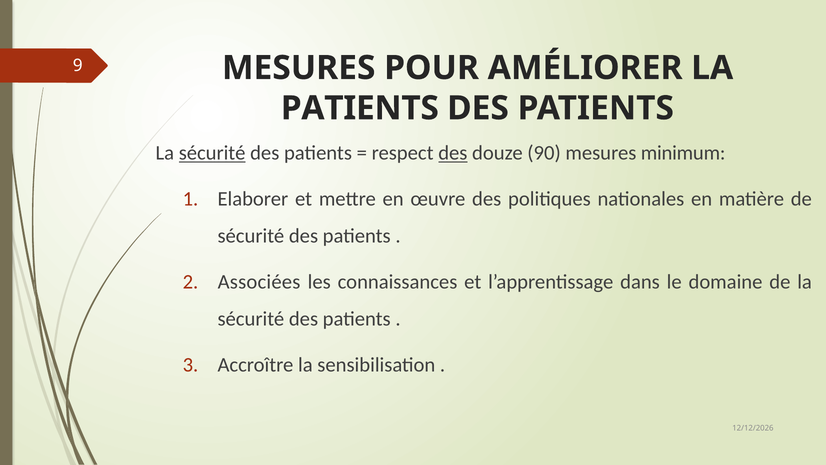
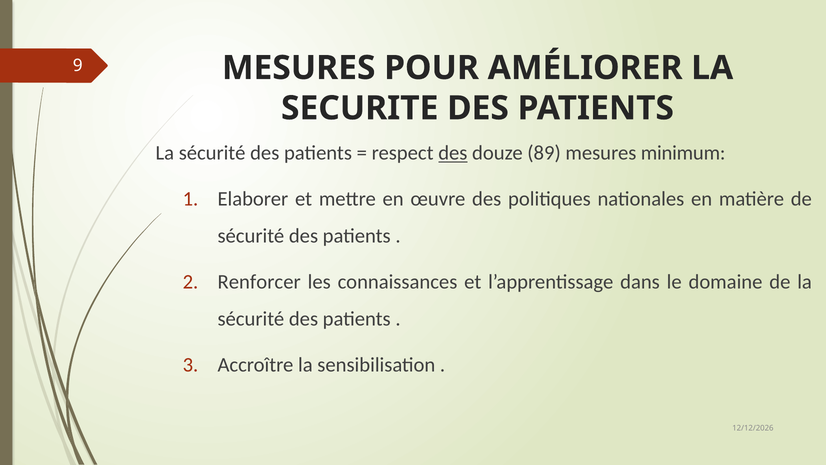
PATIENTS: PATIENTS -> SECURITE (360, 108)
sécurité underline: present -> none (212, 153)
90: 90 -> 89 (544, 153)
Associées: Associées -> Renforcer (259, 282)
